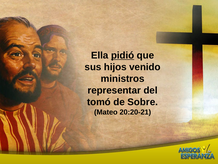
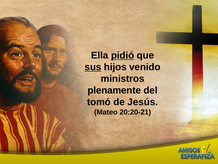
sus underline: none -> present (93, 67)
representar: representar -> plenamente (114, 90)
Sobre: Sobre -> Jesús (143, 102)
